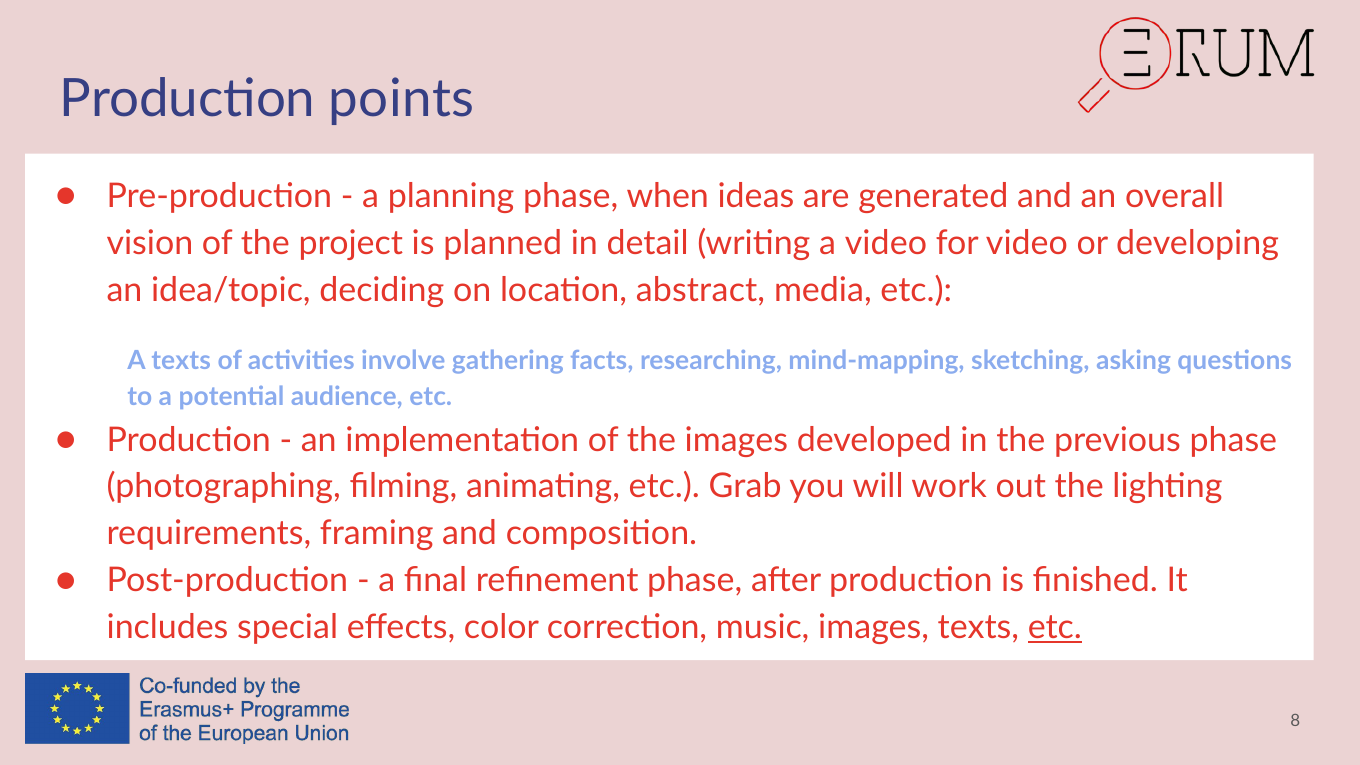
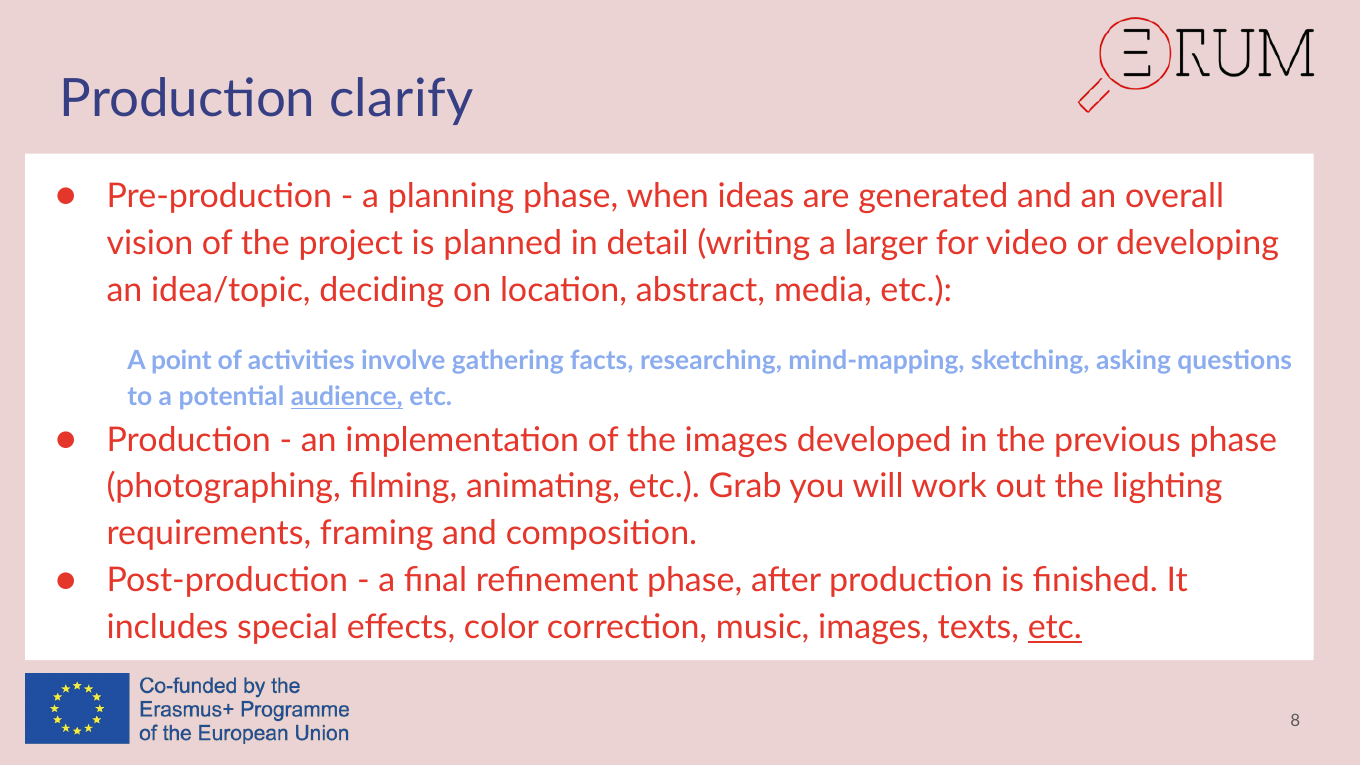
points: points -> clarify (401, 99)
a video: video -> larger (886, 243)
A texts: texts -> point (181, 361)
audience underline: none -> present (347, 397)
